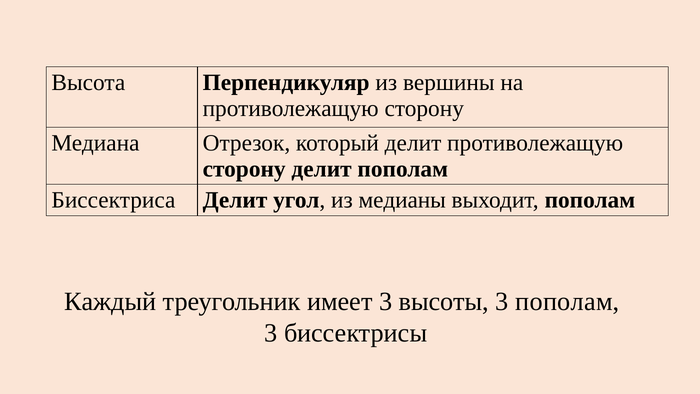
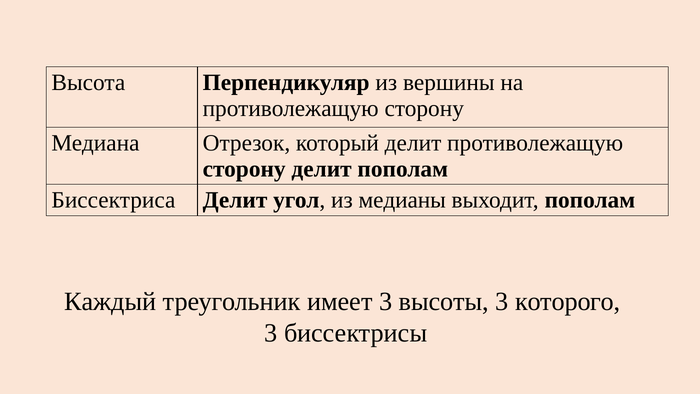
3 пополам: пополам -> которого (568, 301)
